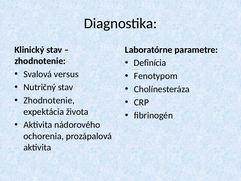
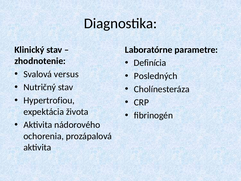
Fenotypom: Fenotypom -> Posledných (156, 76)
Zhodnotenie: Zhodnotenie -> Hypertrofiou (49, 100)
